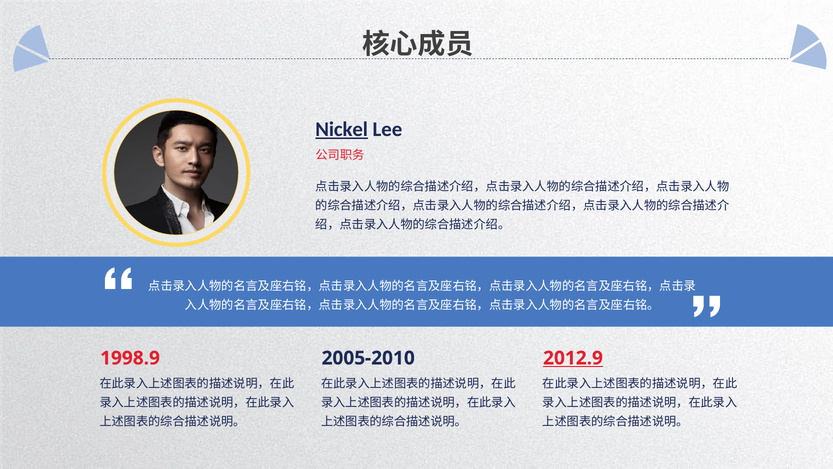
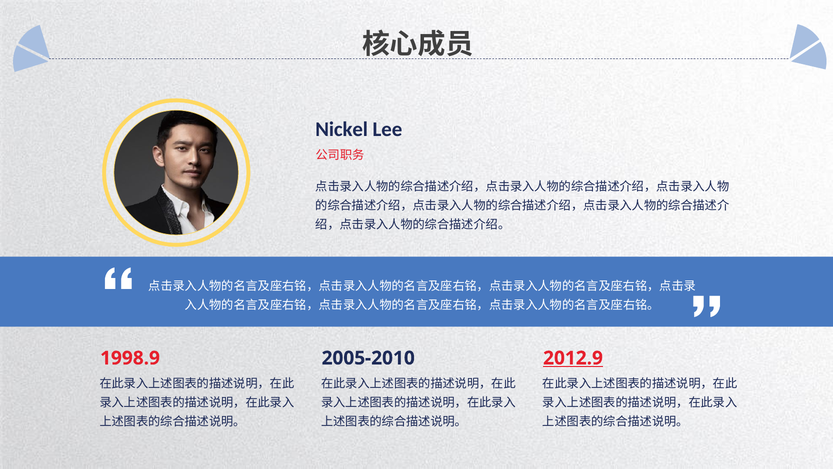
Nickel underline: present -> none (342, 129)
